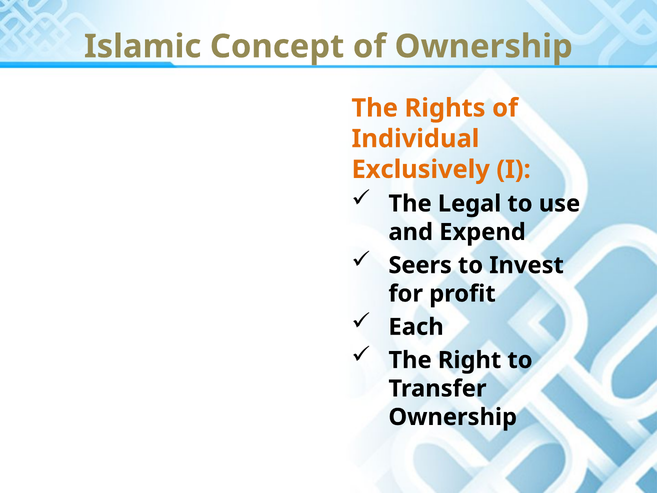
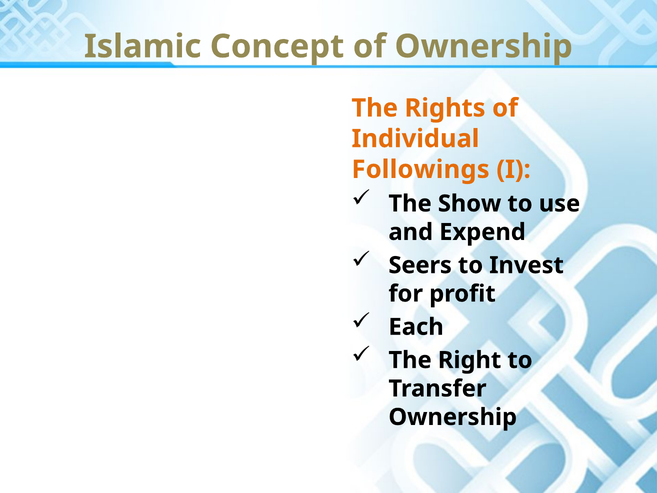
Exclusively: Exclusively -> Followings (421, 169)
Legal: Legal -> Show (470, 204)
